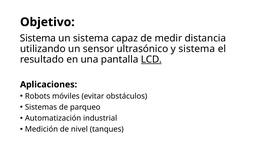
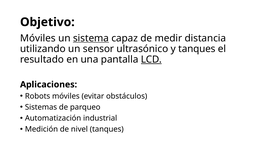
Sistema: Sistema -> Móviles (38, 38)
sistema underline: none -> present (91, 38)
y sistema: sistema -> tanques (197, 49)
